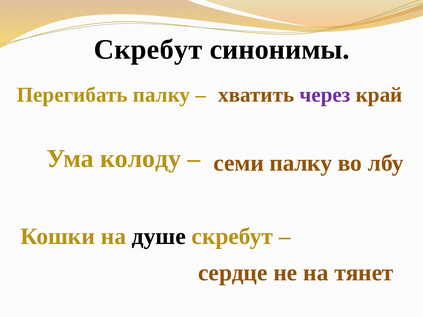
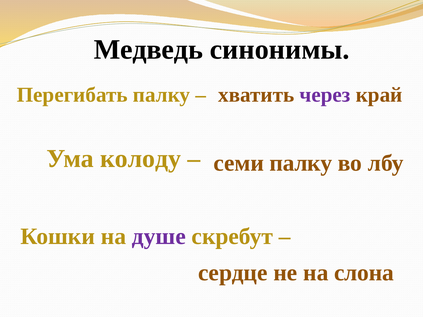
Скребут: Скребут -> Медведь (148, 50)
душе colour: black -> purple (159, 237)
тянет: тянет -> слона (364, 273)
